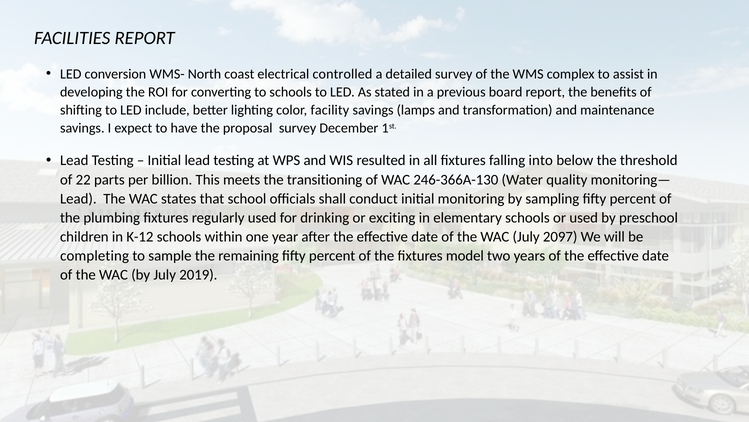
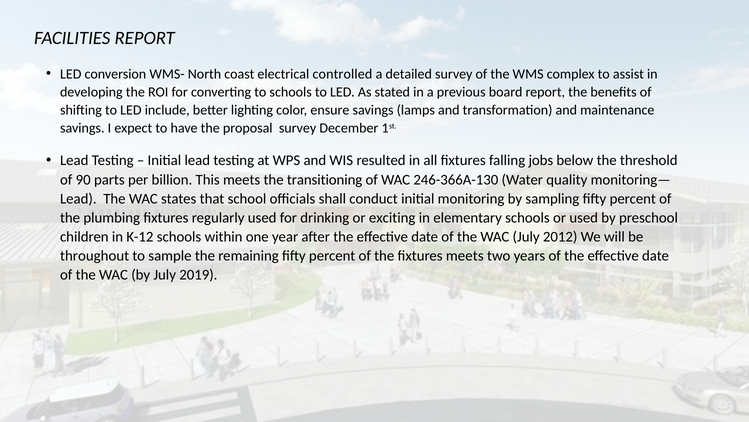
facility: facility -> ensure (330, 110)
into: into -> jobs (541, 160)
22: 22 -> 90 (83, 179)
2097: 2097 -> 2012 (560, 236)
completing: completing -> throughout (95, 256)
fixtures model: model -> meets (465, 256)
